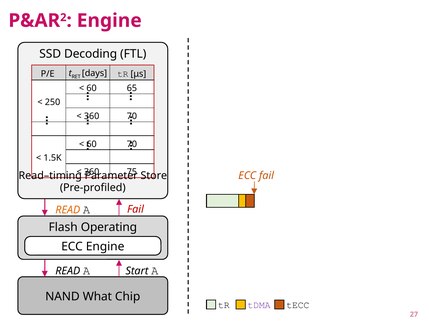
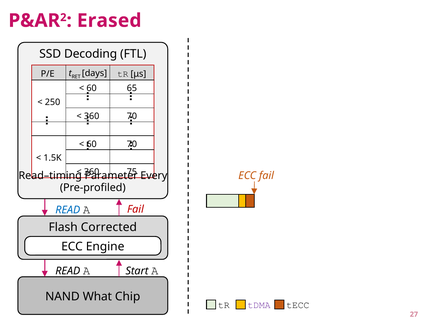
Engine: Engine -> Erased (109, 21)
Store: Store -> Every (154, 176)
READ colour: orange -> blue (68, 210)
Operating: Operating -> Corrected (109, 227)
